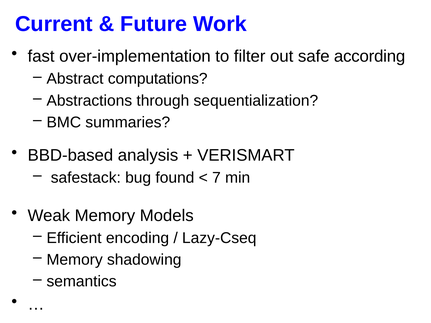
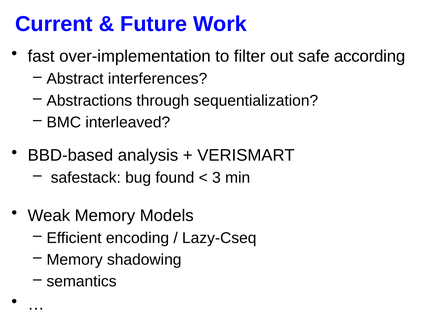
computations: computations -> interferences (158, 79)
summaries: summaries -> interleaved (128, 122)
7: 7 -> 3 (216, 178)
